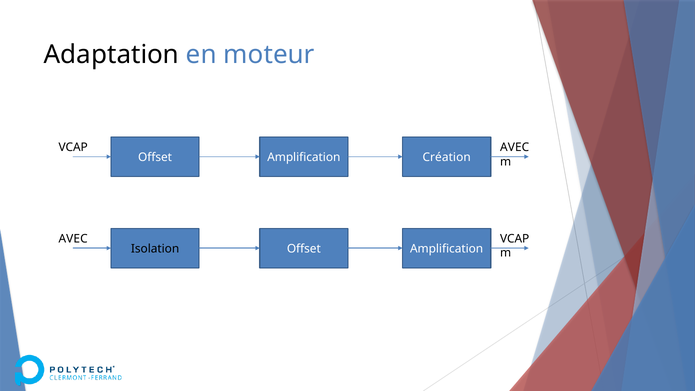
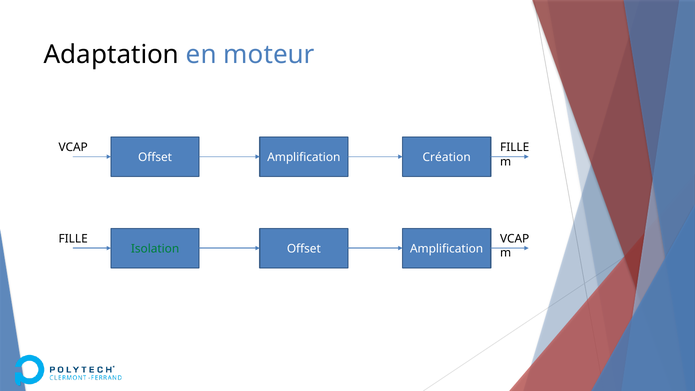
VCAP AVEC: AVEC -> FILLE (515, 147)
AVEC: AVEC -> FILLE (73, 239)
Isolation colour: black -> green (155, 249)
